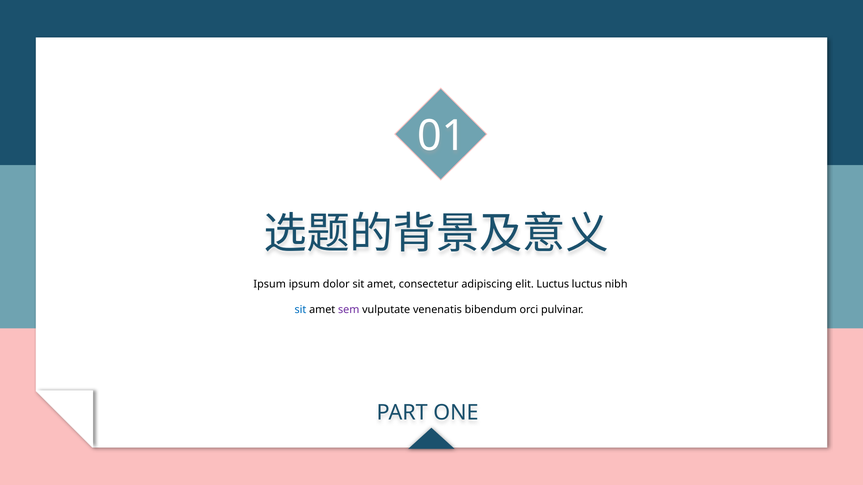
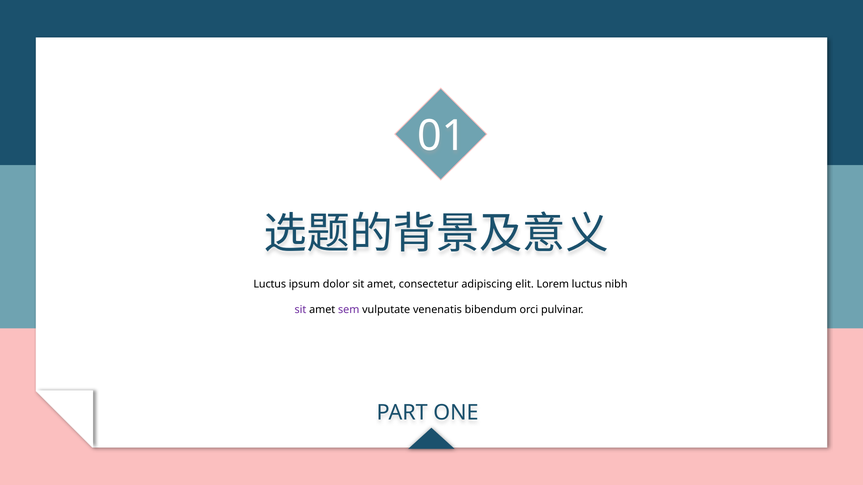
Ipsum: Ipsum -> Luctus (270, 284)
elit Luctus: Luctus -> Lorem (553, 284)
sit colour: blue -> purple (300, 310)
